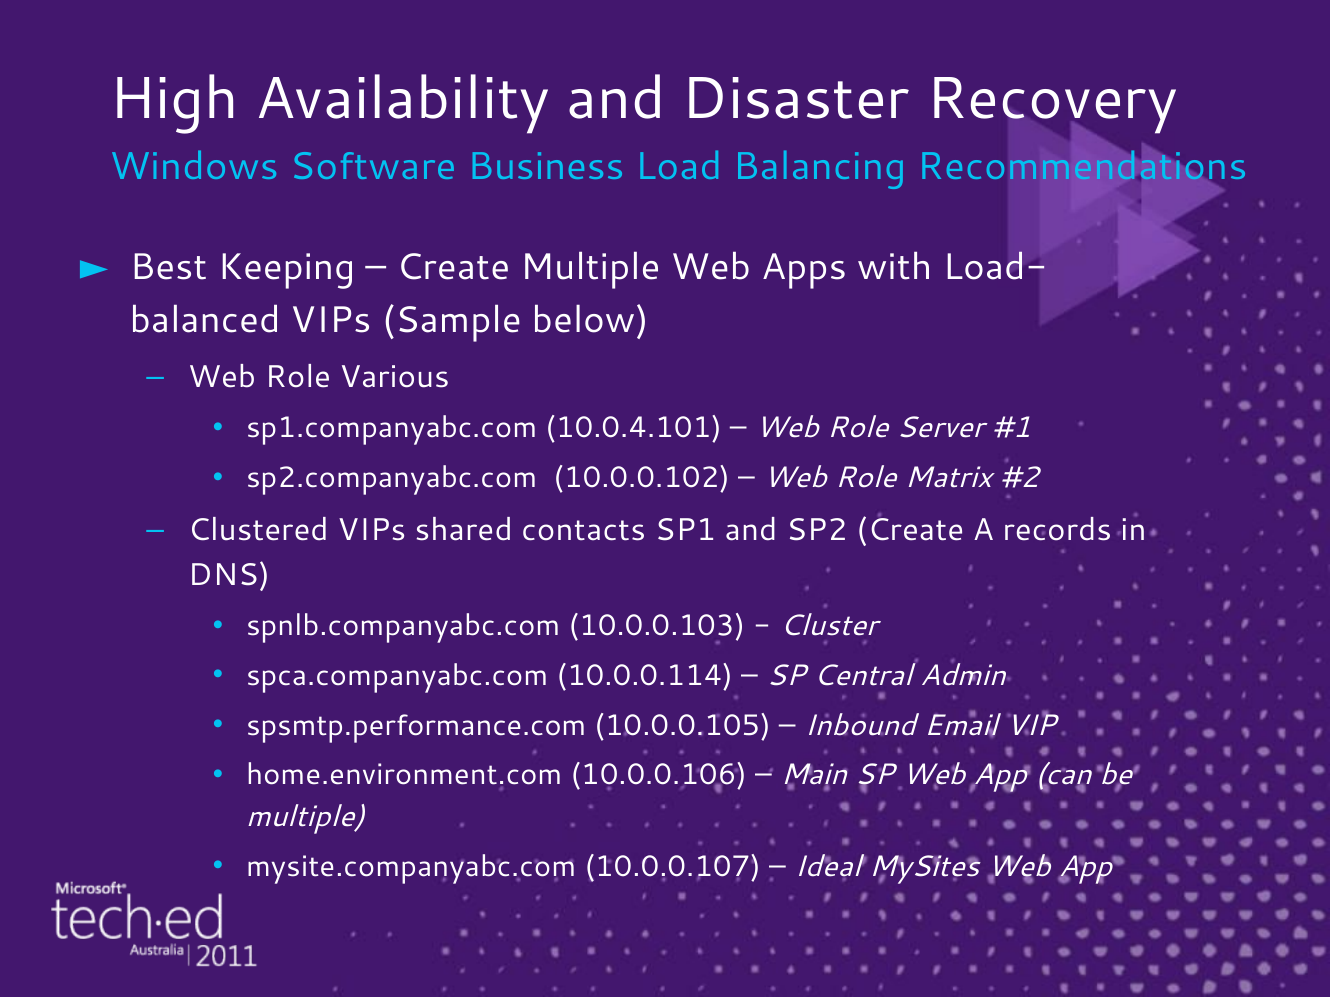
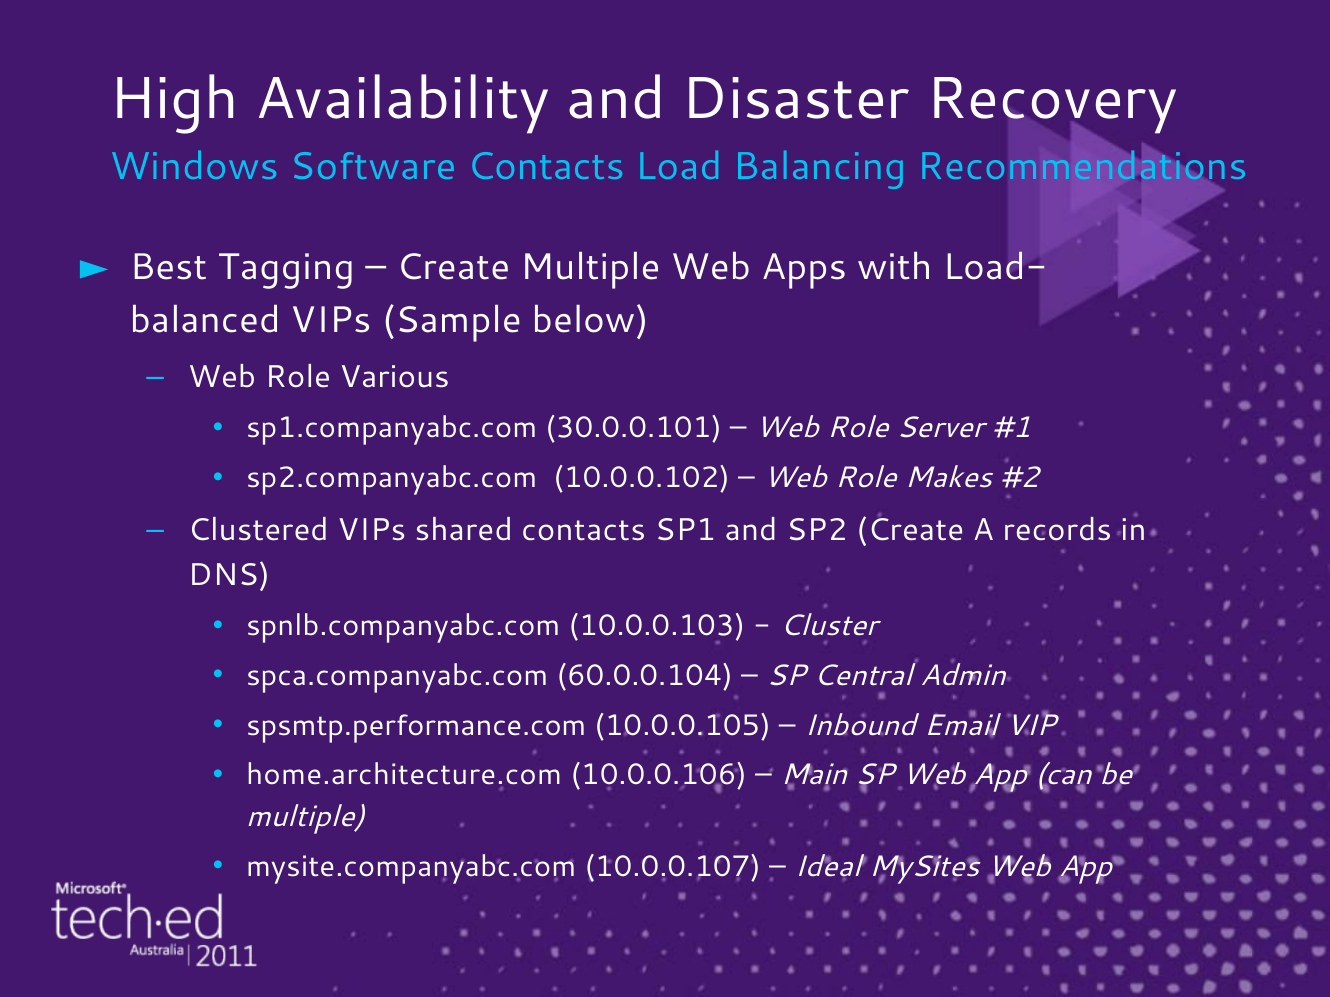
Software Business: Business -> Contacts (546, 167)
Keeping: Keeping -> Tagging (286, 268)
10.0.4.101: 10.0.4.101 -> 30.0.0.101 (634, 428)
Matrix: Matrix -> Makes (948, 478)
10.0.0.114: 10.0.0.114 -> 60.0.0.104 (645, 676)
home.environment.com: home.environment.com -> home.architecture.com (404, 775)
